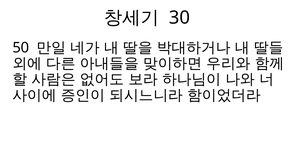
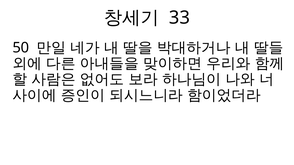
30: 30 -> 33 (180, 18)
